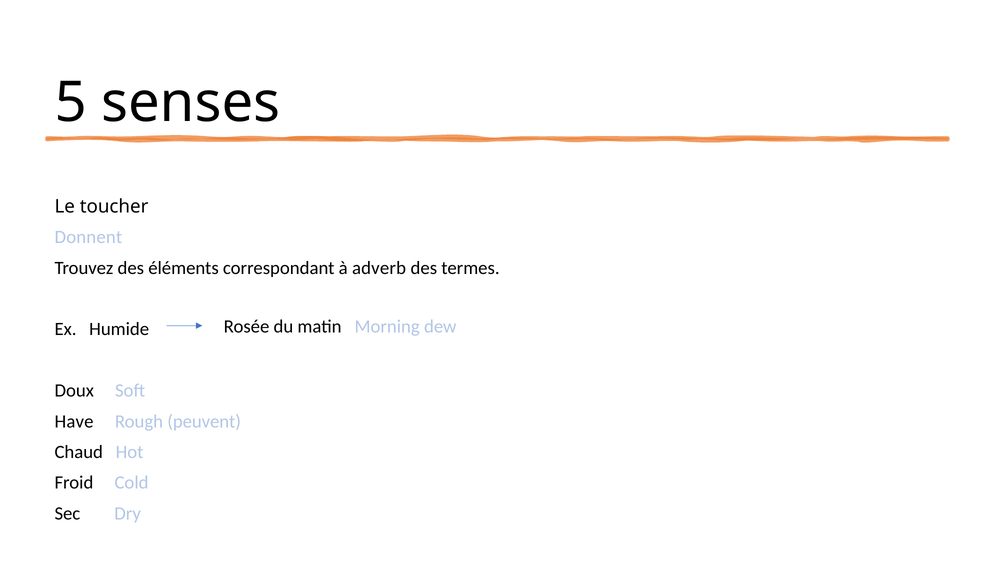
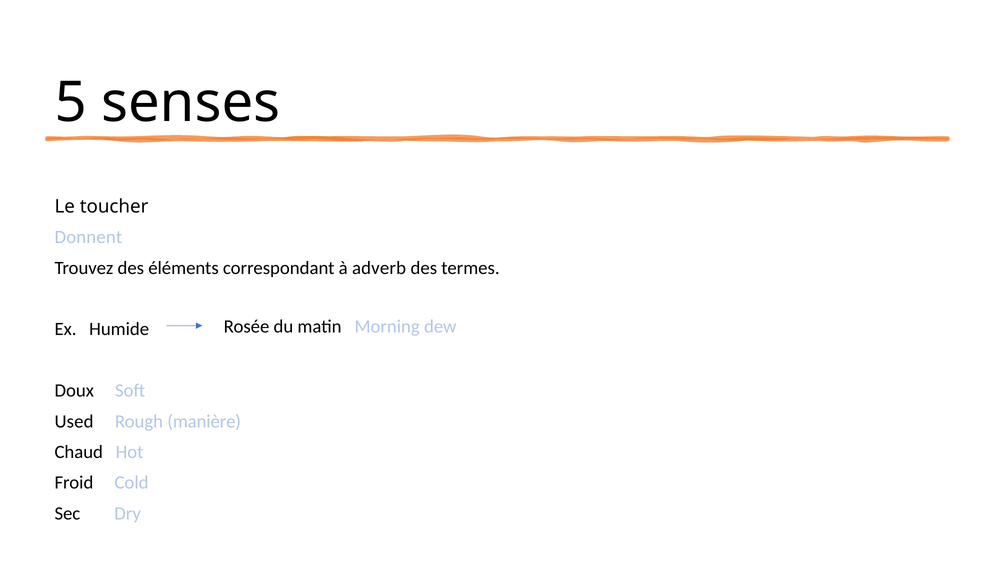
Have: Have -> Used (74, 421)
peuvent: peuvent -> manière (204, 421)
